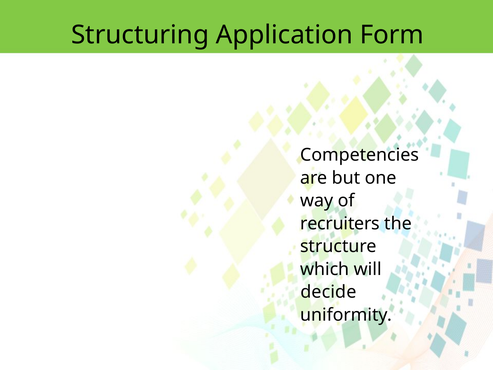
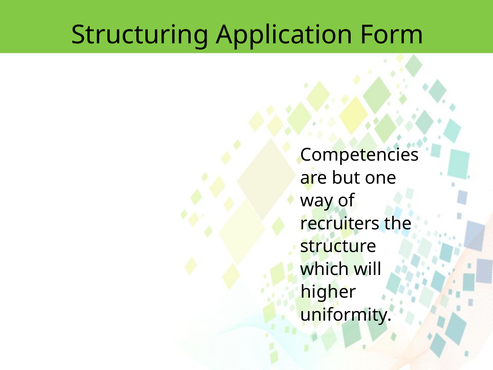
decide: decide -> higher (328, 292)
